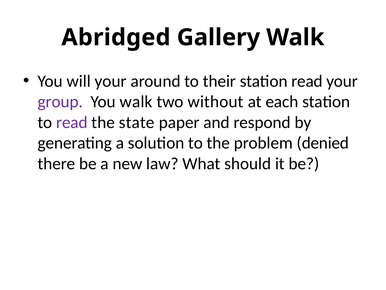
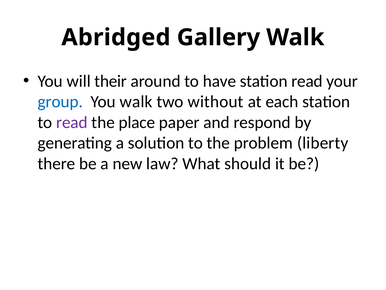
will your: your -> their (111, 81)
their: their -> have (220, 81)
group colour: purple -> blue (60, 102)
state: state -> place (137, 122)
denied: denied -> liberty (323, 143)
